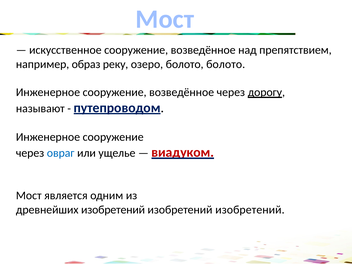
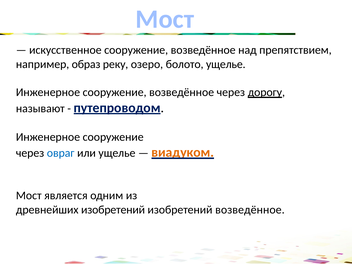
болото болото: болото -> ущелье (226, 64)
виадуком colour: red -> orange (183, 152)
изобретений: изобретений -> возведённое (250, 210)
